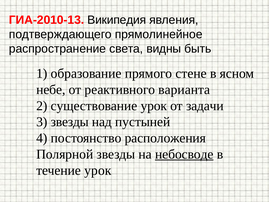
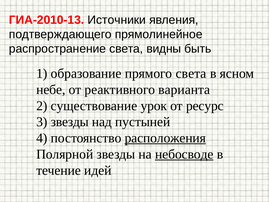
Википедия: Википедия -> Источники (117, 20)
прямого стене: стене -> света (191, 73)
задачи: задачи -> ресурс (205, 106)
расположения underline: none -> present (165, 138)
течение урок: урок -> идей (98, 170)
